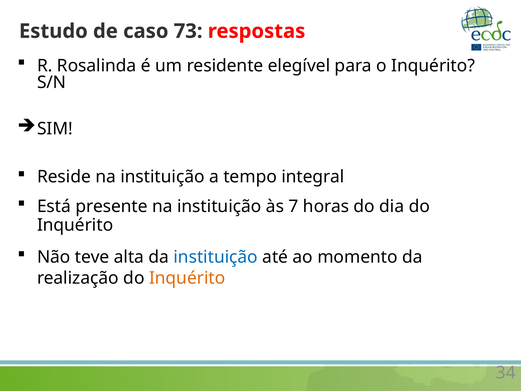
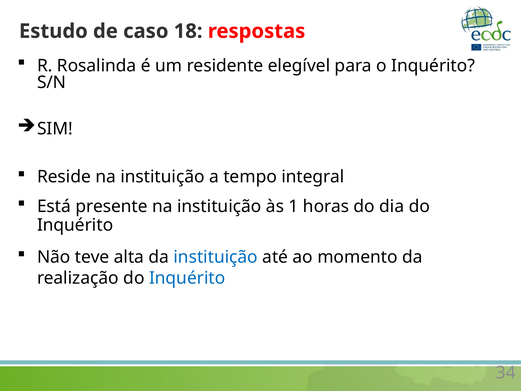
73: 73 -> 18 (188, 31)
7: 7 -> 1 (294, 206)
Inquérito colour: orange -> blue (187, 278)
